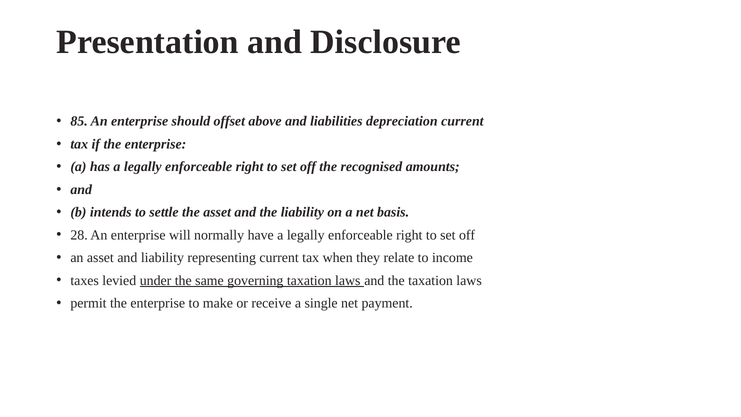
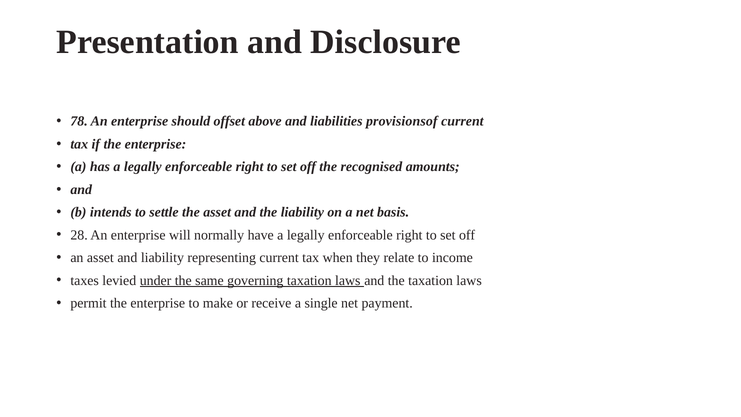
85: 85 -> 78 (79, 121)
depreciation: depreciation -> provisionsof (402, 121)
